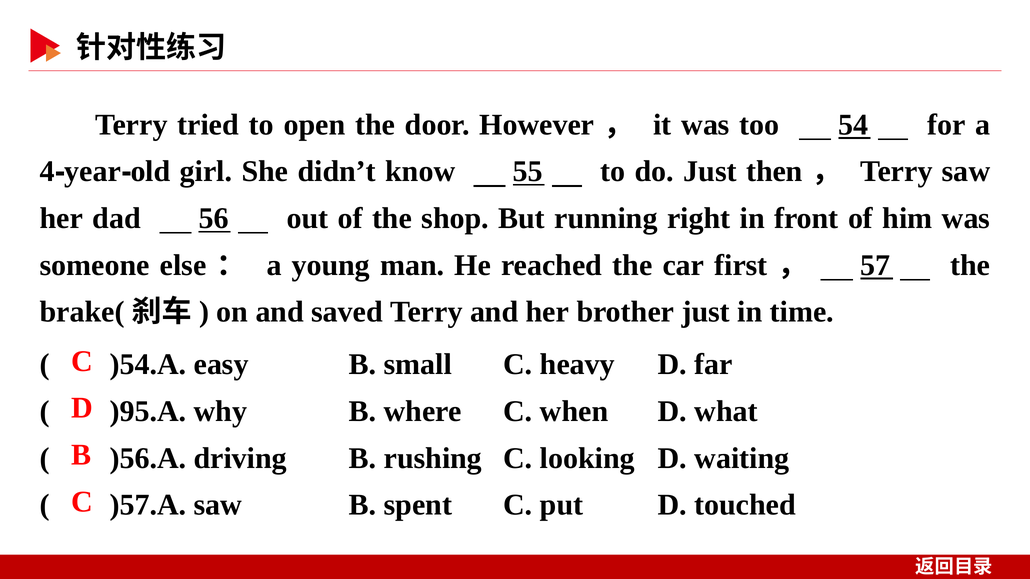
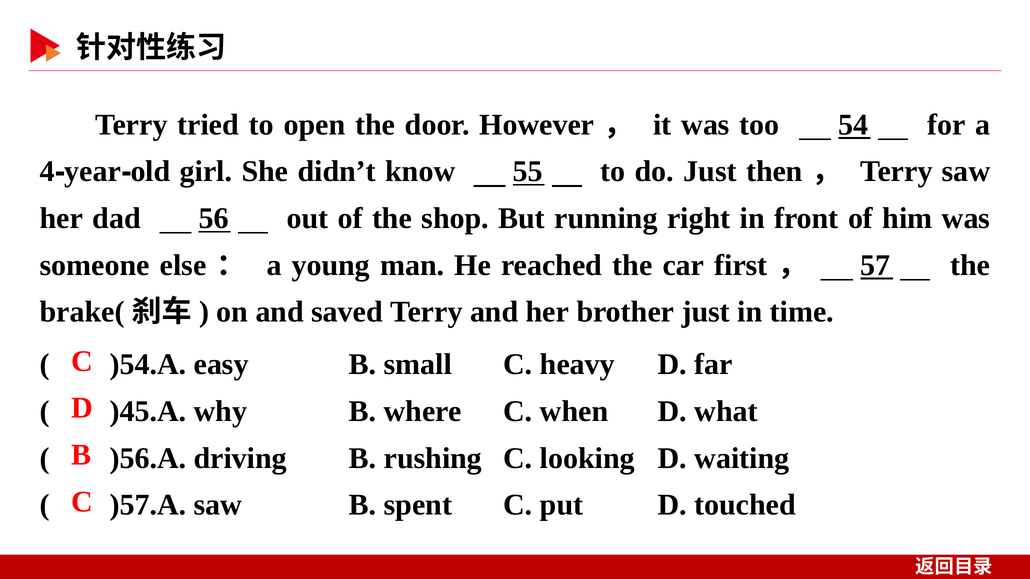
)95.A: )95.A -> )45.A (148, 412)
